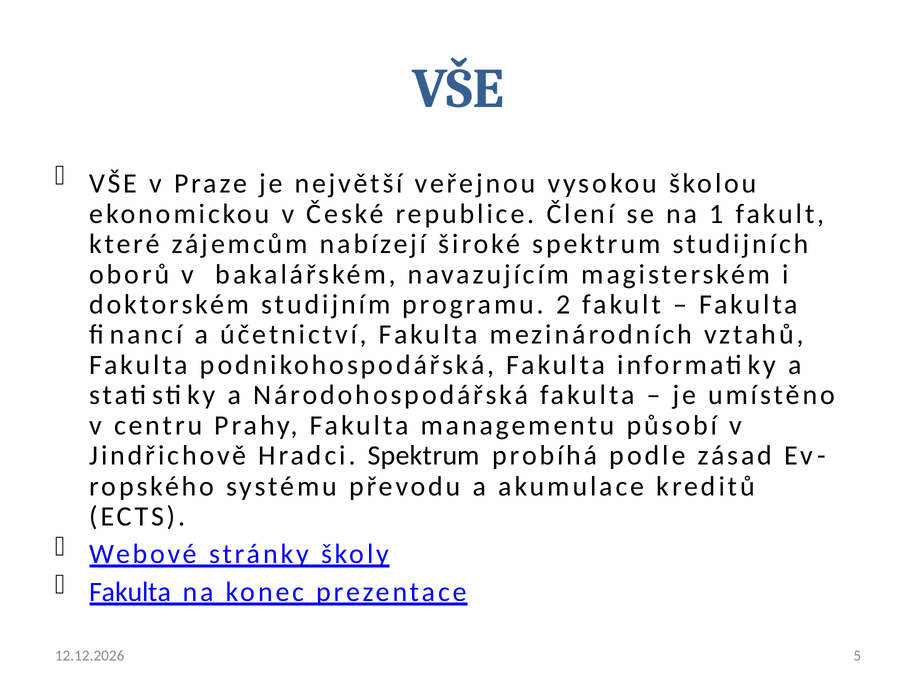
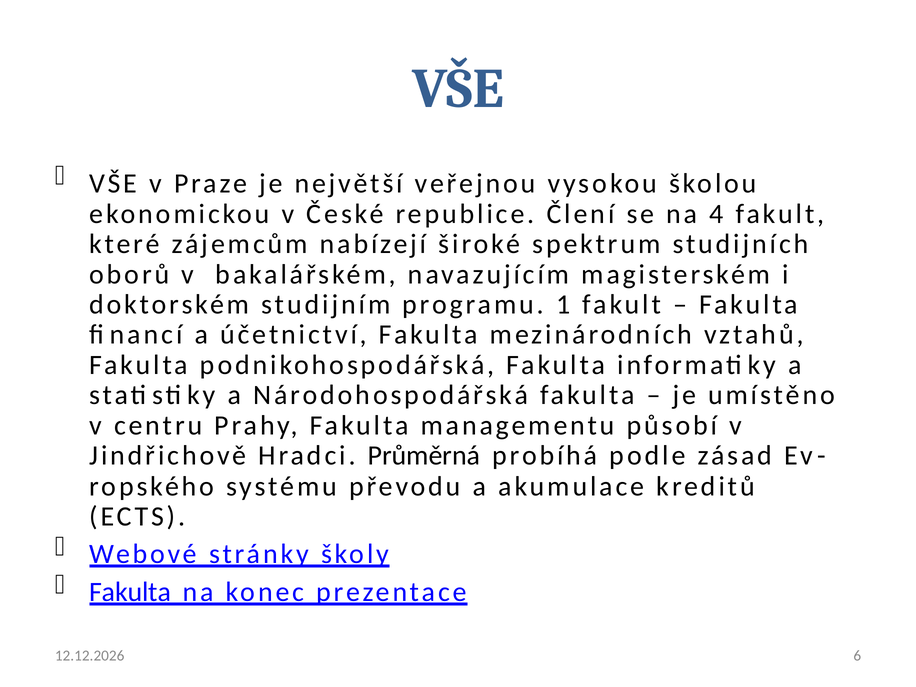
1: 1 -> 4 (716, 214)
2: 2 -> 1 (563, 305)
Hradci Spektrum: Spektrum -> Průměrná (424, 456)
5: 5 -> 6 (857, 656)
